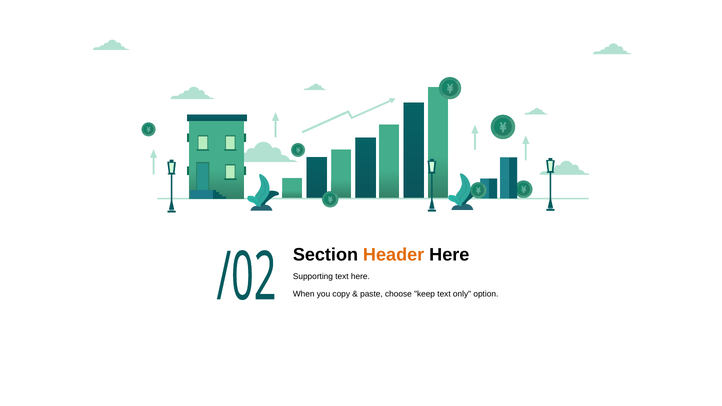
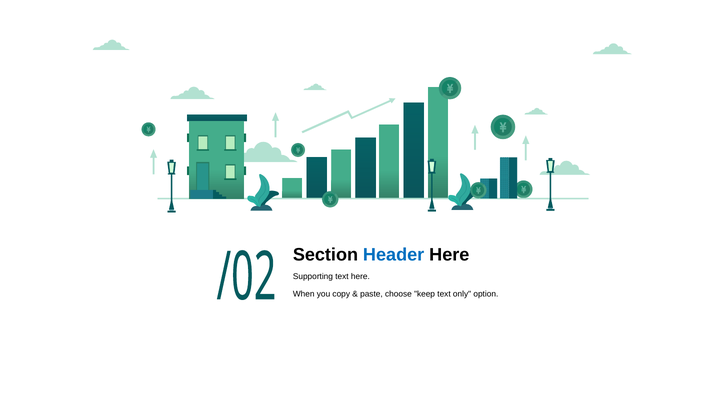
Header colour: orange -> blue (394, 255)
